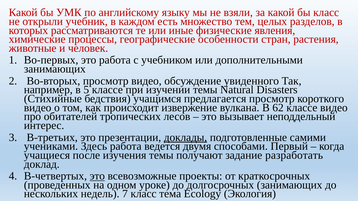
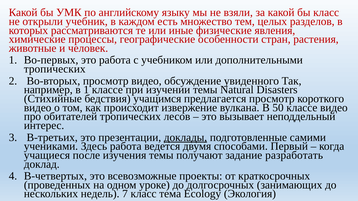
занимающих: занимающих -> тропических (55, 69)
в 5: 5 -> 1 (86, 90)
62: 62 -> 50 (278, 108)
это underline: present -> none (97, 176)
